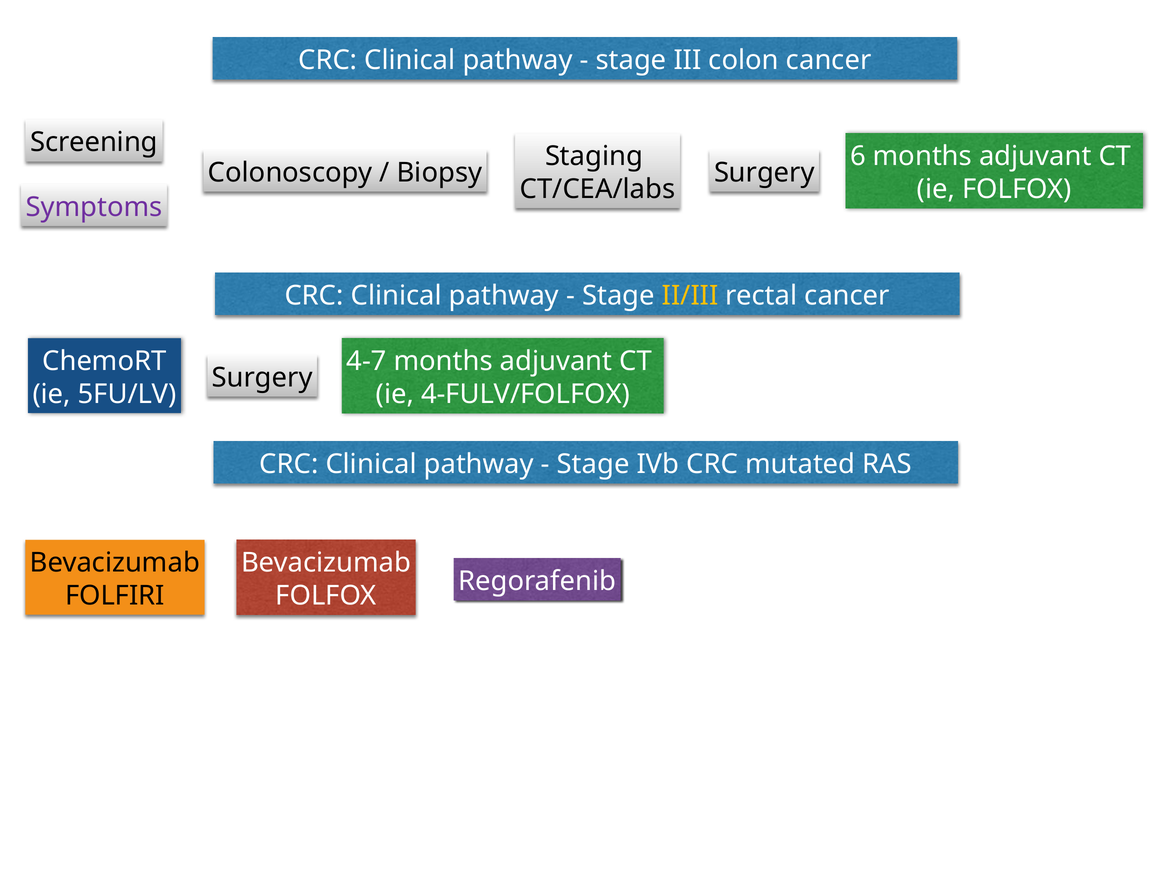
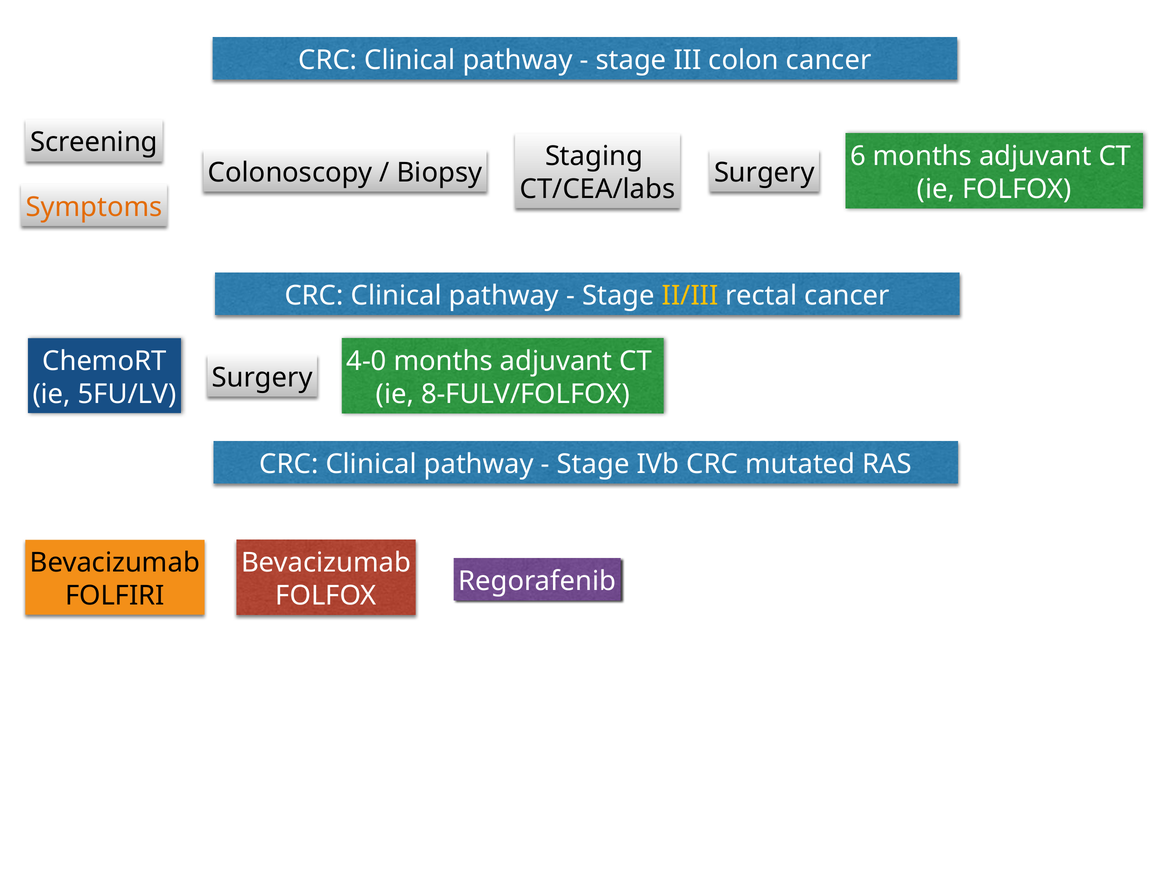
Symptoms colour: purple -> orange (94, 207)
4-7: 4-7 -> 4-0 (366, 361)
4-FULV/FOLFOX: 4-FULV/FOLFOX -> 8-FULV/FOLFOX (525, 394)
